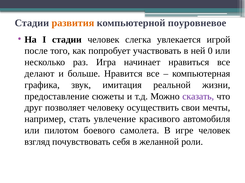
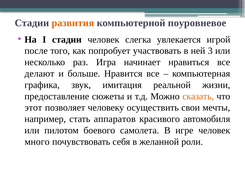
0: 0 -> 3 (210, 51)
сказать colour: purple -> orange (198, 97)
друг: друг -> этот (33, 108)
увлечение: увлечение -> аппаратов (115, 120)
взгляд: взгляд -> много (37, 142)
